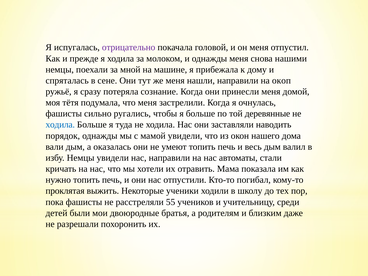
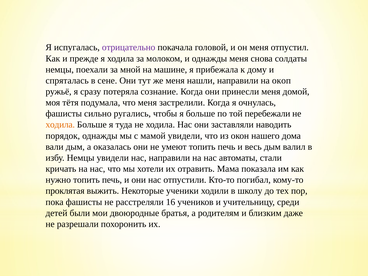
нашими: нашими -> солдаты (291, 58)
деревянные: деревянные -> перебежали (267, 114)
ходила colour: blue -> orange (60, 125)
55: 55 -> 16 (171, 202)
